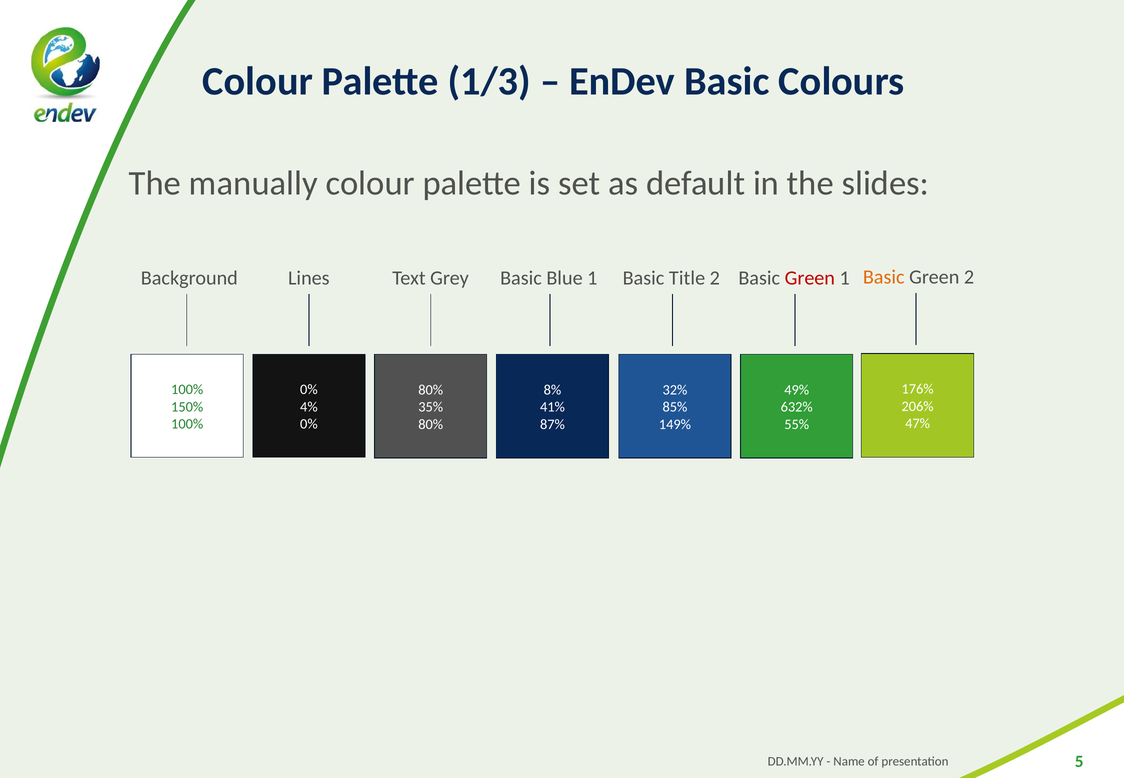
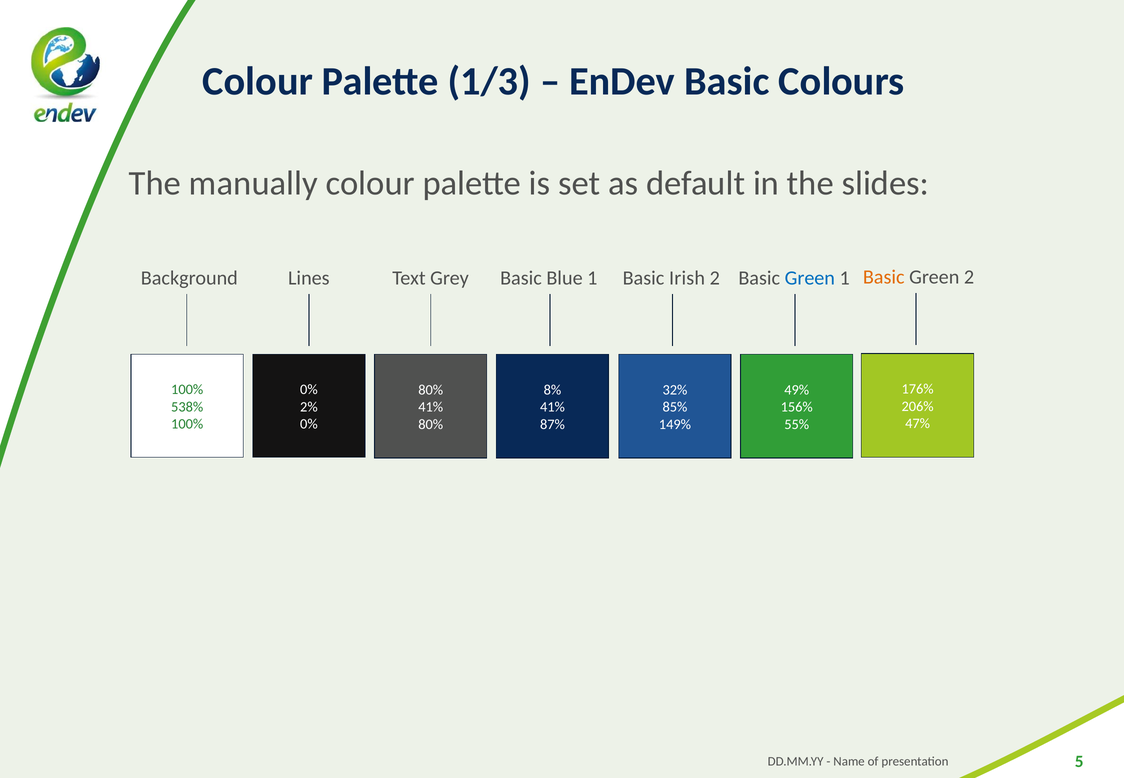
Title: Title -> Irish (687, 278)
Green colour: red -> blue (810, 278)
150%: 150% -> 538% (187, 407)
4%: 4% -> 2% (309, 407)
35%: 35% -> 41% (431, 407)
632%: 632% -> 156% (797, 407)
